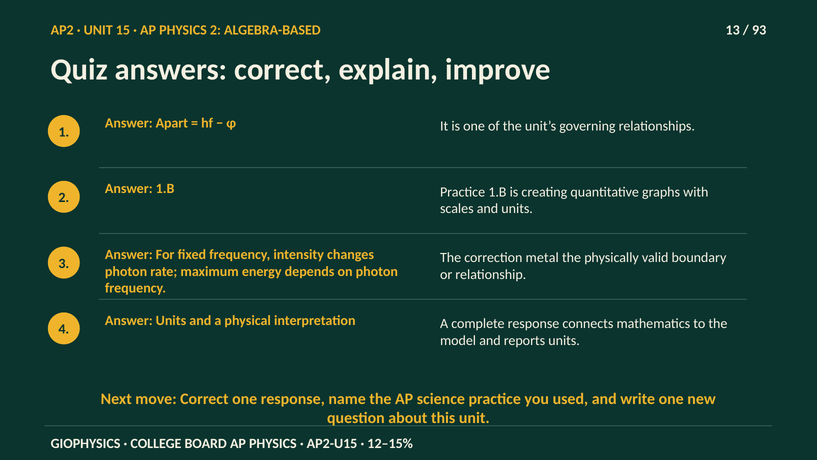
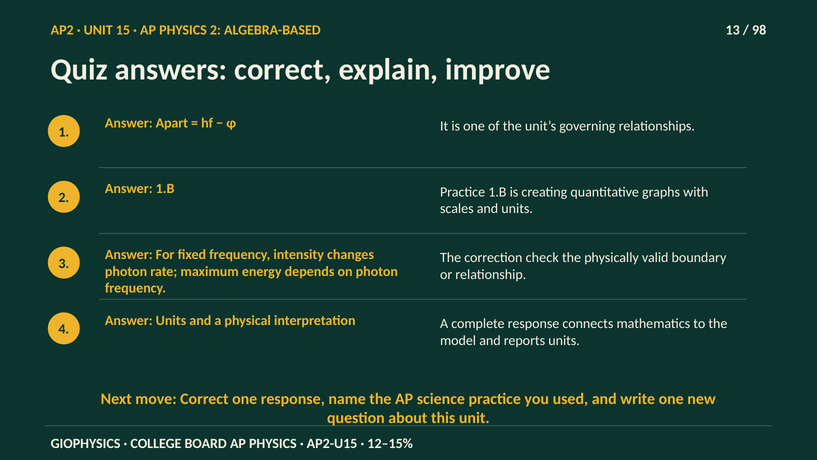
93: 93 -> 98 (759, 30)
metal: metal -> check (542, 257)
